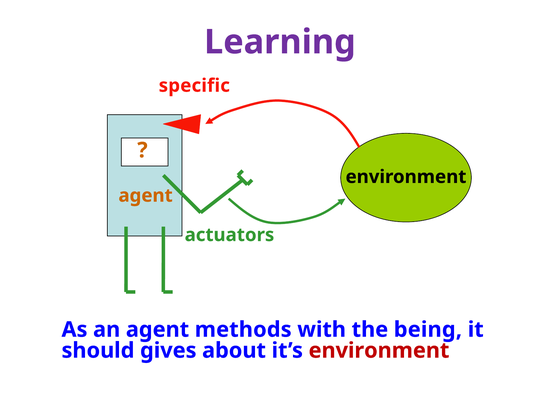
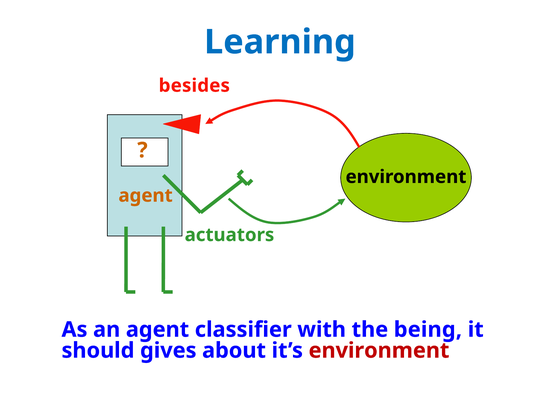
Learning colour: purple -> blue (280, 42)
specific: specific -> besides (194, 86)
methods: methods -> classifier (243, 330)
